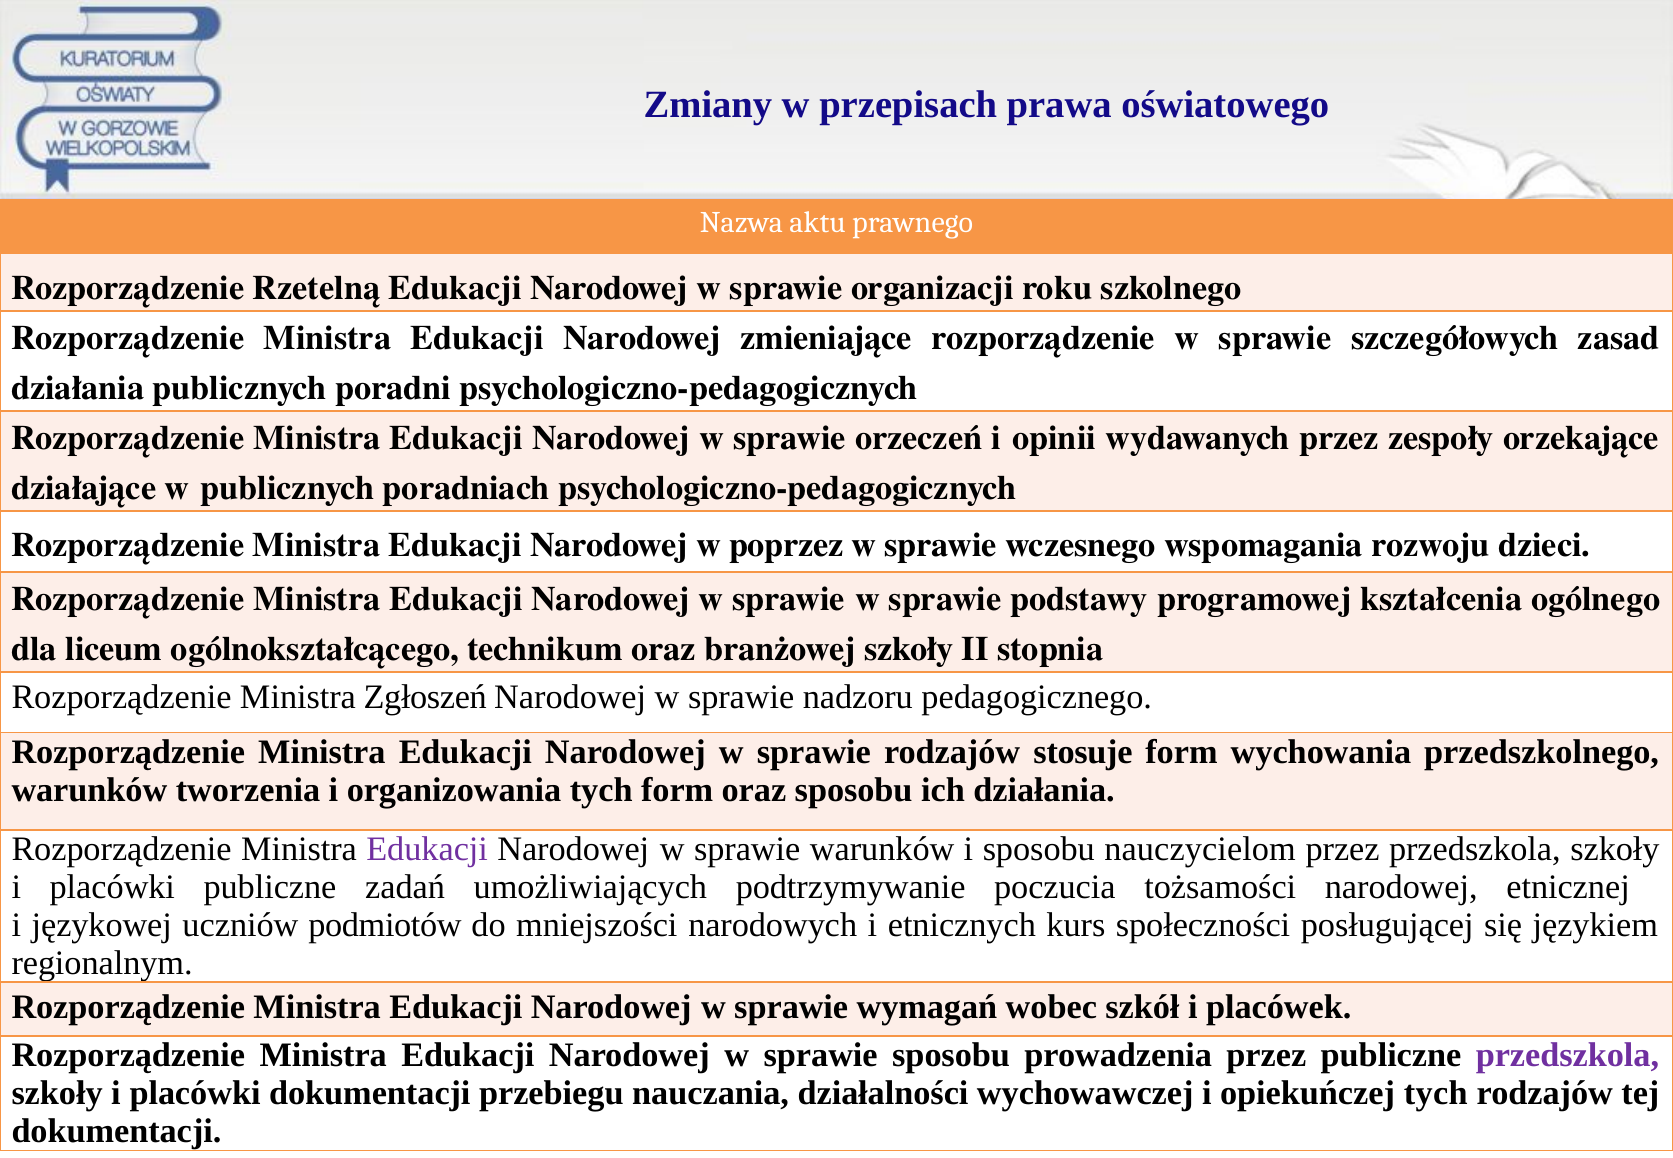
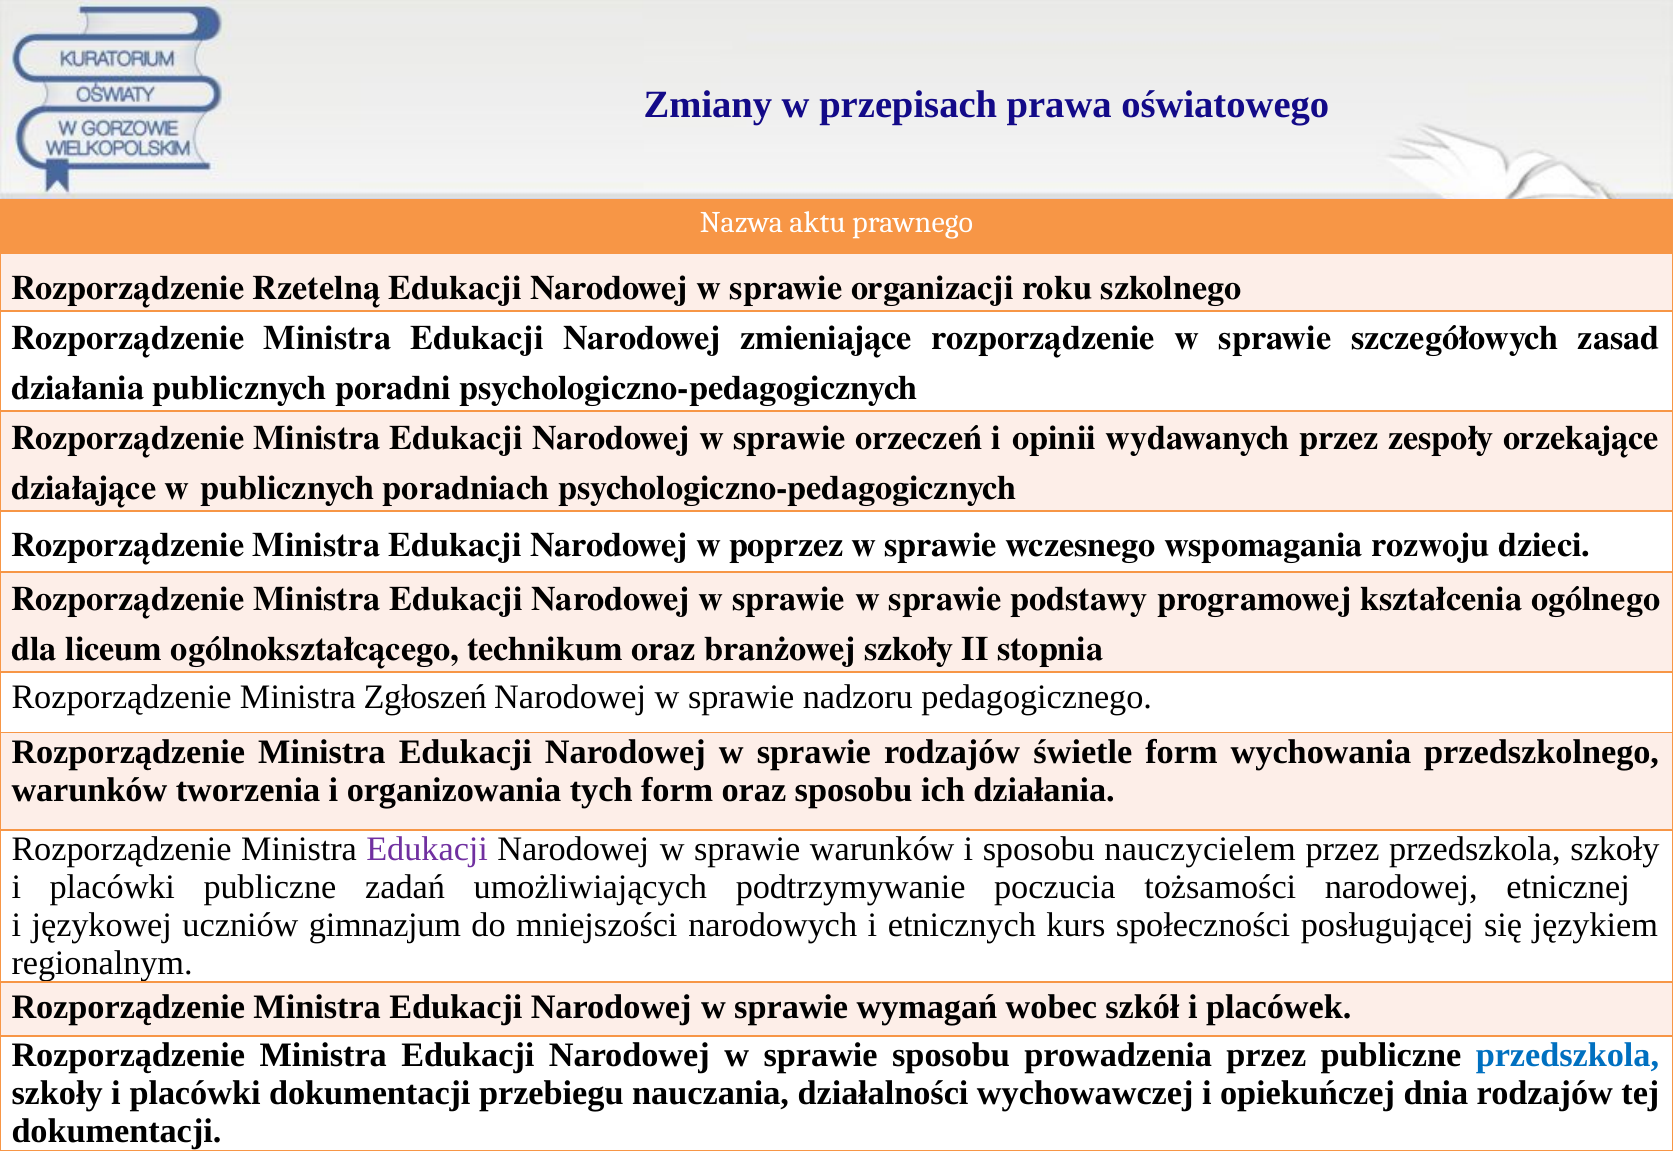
stosuje: stosuje -> świetle (1083, 752)
nauczycielom: nauczycielom -> nauczycielem (1200, 849)
podmiotów: podmiotów -> gimnazjum (385, 926)
przedszkola colour: purple -> blue (1567, 1056)
opiekuńczej tych: tych -> dnia (1436, 1094)
